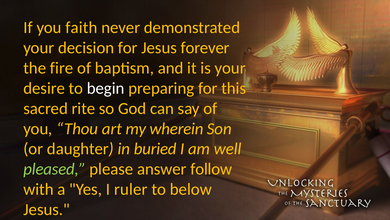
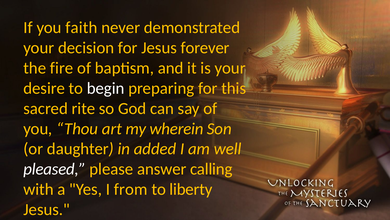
buried: buried -> added (155, 149)
pleased colour: light green -> white (55, 169)
follow: follow -> calling (211, 169)
ruler: ruler -> from (131, 189)
below: below -> liberty (191, 189)
